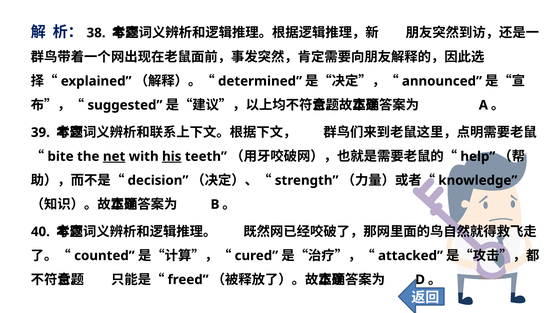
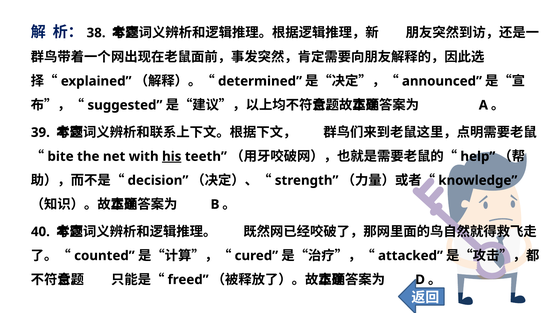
net underline: present -> none (114, 156)
